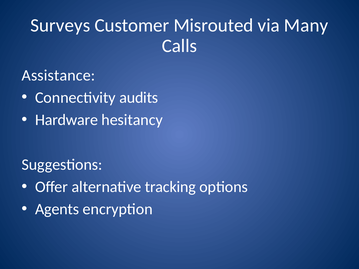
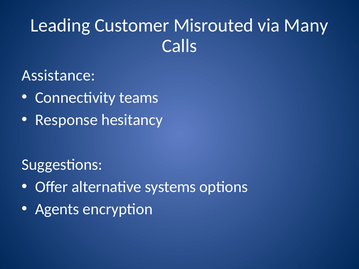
Surveys: Surveys -> Leading (60, 25)
audits: audits -> teams (139, 98)
Hardware: Hardware -> Response (66, 120)
tracking: tracking -> systems (170, 187)
